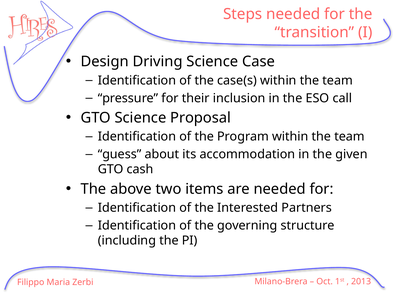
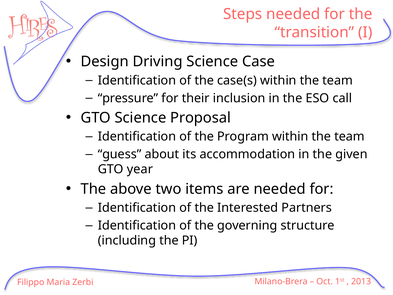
cash: cash -> year (140, 169)
